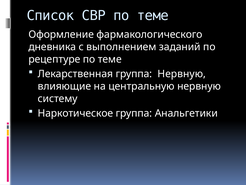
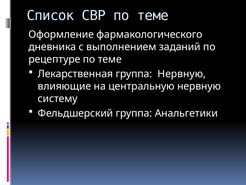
Наркотическое: Наркотическое -> Фельдшерский (75, 113)
